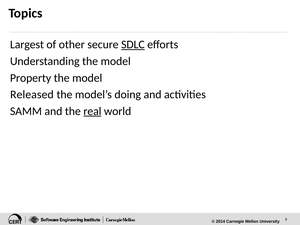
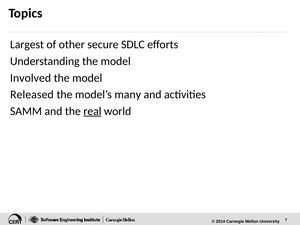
SDLC underline: present -> none (133, 45)
Property: Property -> Involved (31, 78)
doing: doing -> many (128, 95)
